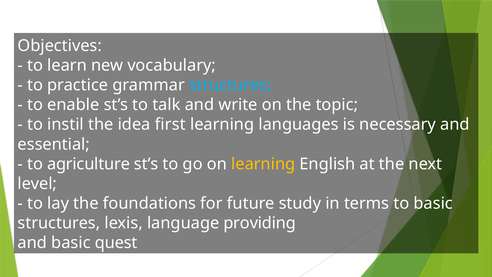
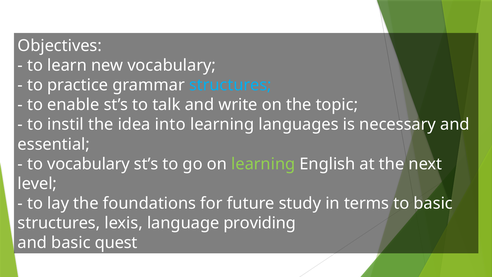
first: first -> into (170, 124)
to agriculture: agriculture -> vocabulary (88, 164)
learning colour: yellow -> light green (263, 164)
